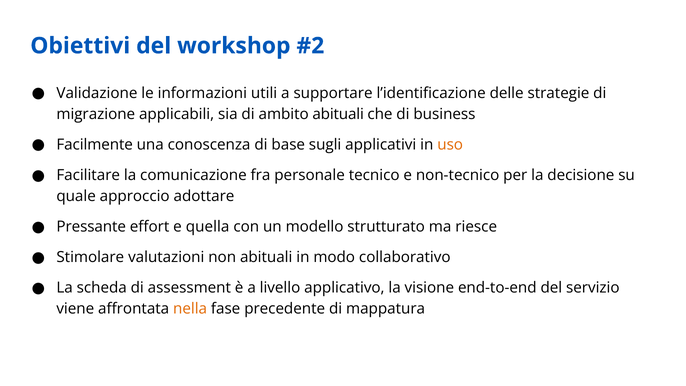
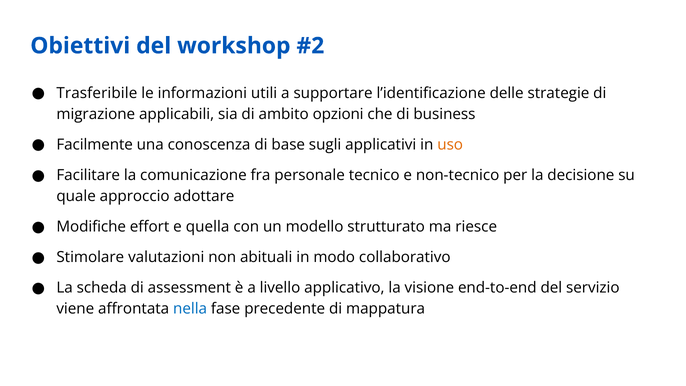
Validazione: Validazione -> Trasferibile (97, 93)
ambito abituali: abituali -> opzioni (338, 114)
Pressante: Pressante -> Modifiche (91, 227)
nella colour: orange -> blue (190, 309)
